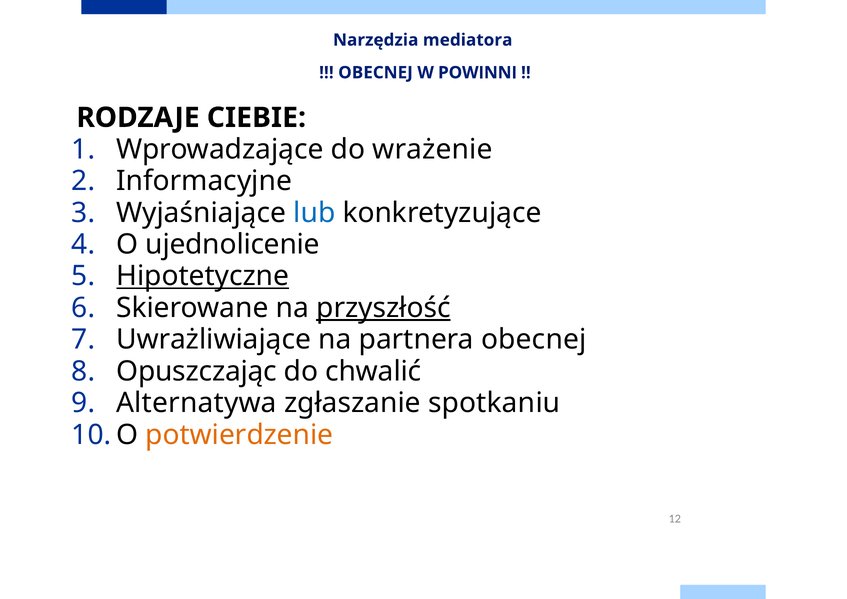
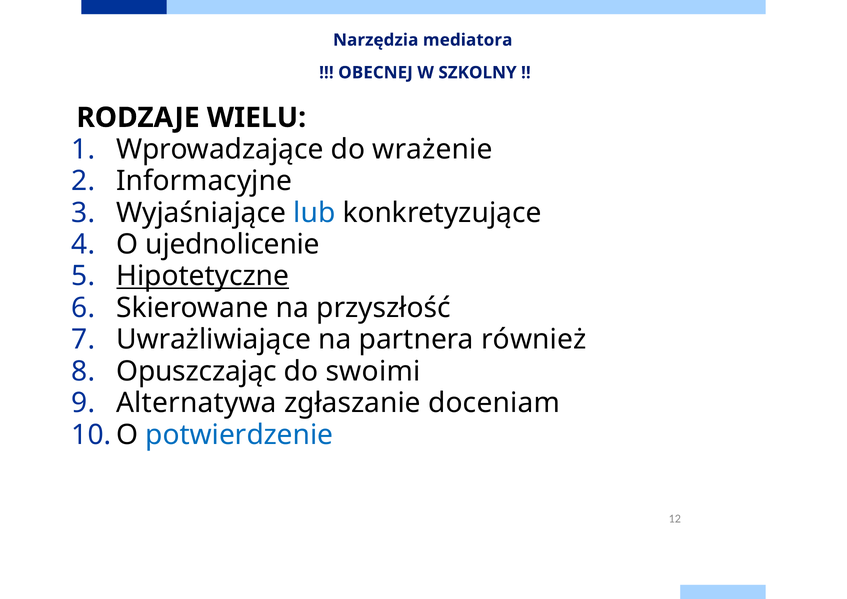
POWINNI: POWINNI -> SZKOLNY (477, 73)
CIEBIE: CIEBIE -> WIELU (256, 118)
przyszłość underline: present -> none (383, 308)
partnera obecnej: obecnej -> również (534, 340)
chwalić: chwalić -> swoimi (373, 371)
spotkaniu: spotkaniu -> doceniam (494, 403)
potwierdzenie colour: orange -> blue (239, 435)
